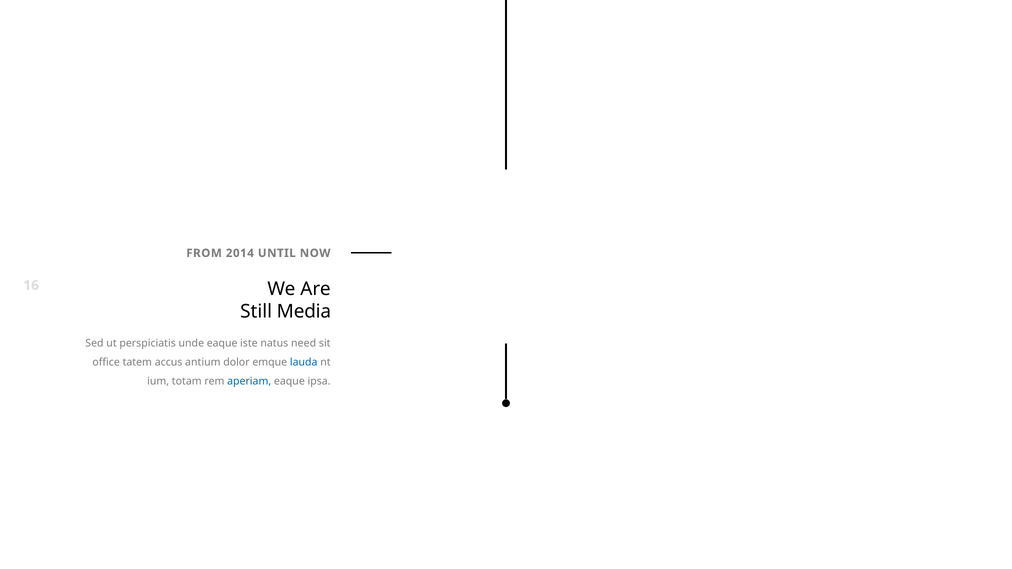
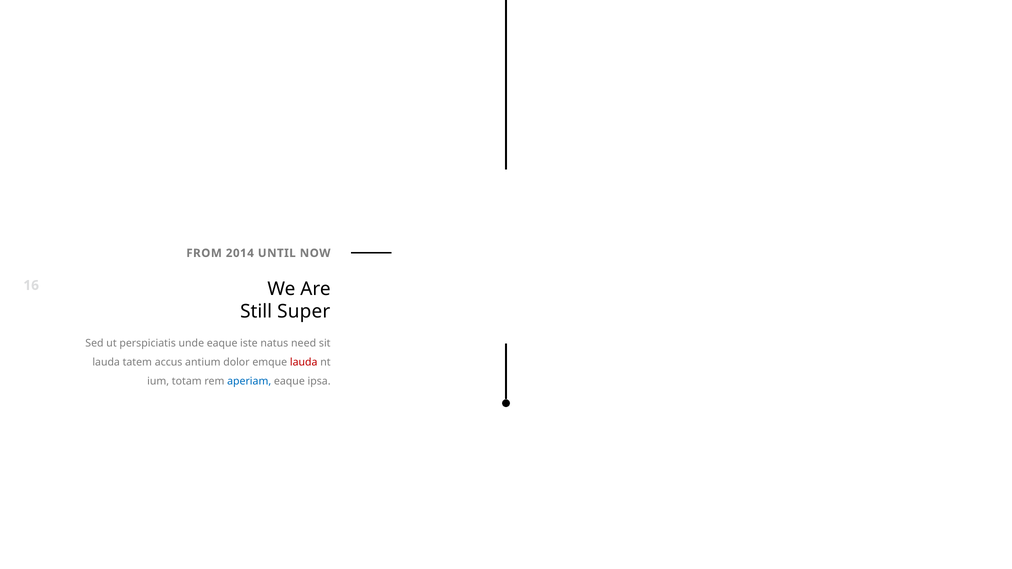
Media: Media -> Super (304, 312)
office: office -> lauda (106, 362)
lauda colour: blue -> red (304, 362)
